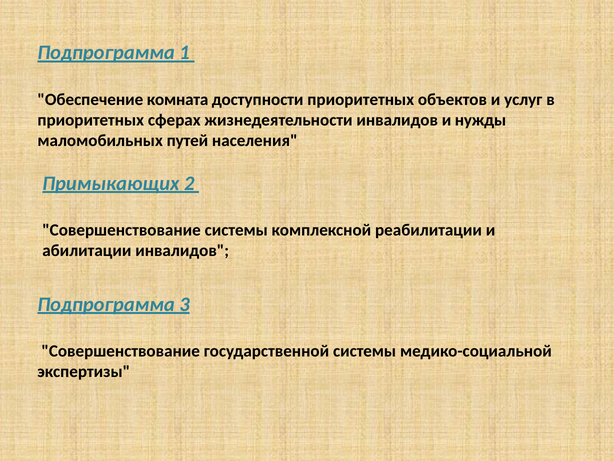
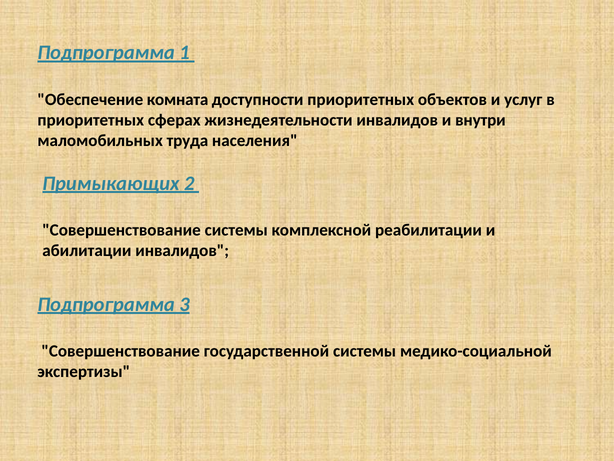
нужды: нужды -> внутри (480, 120)
путей: путей -> труда (187, 140)
